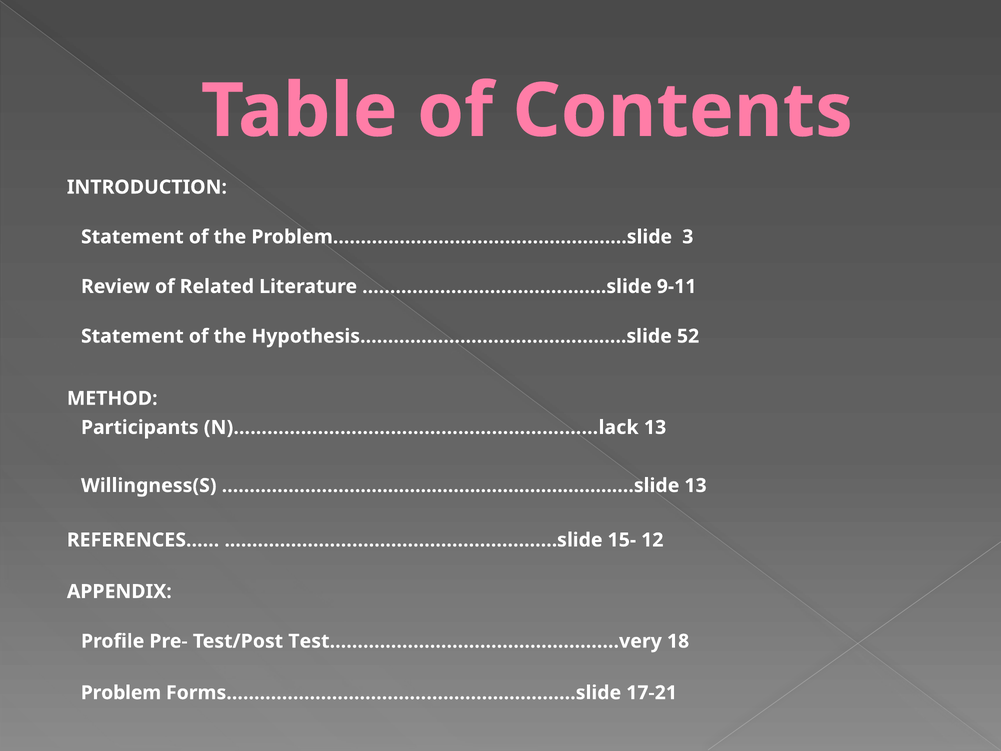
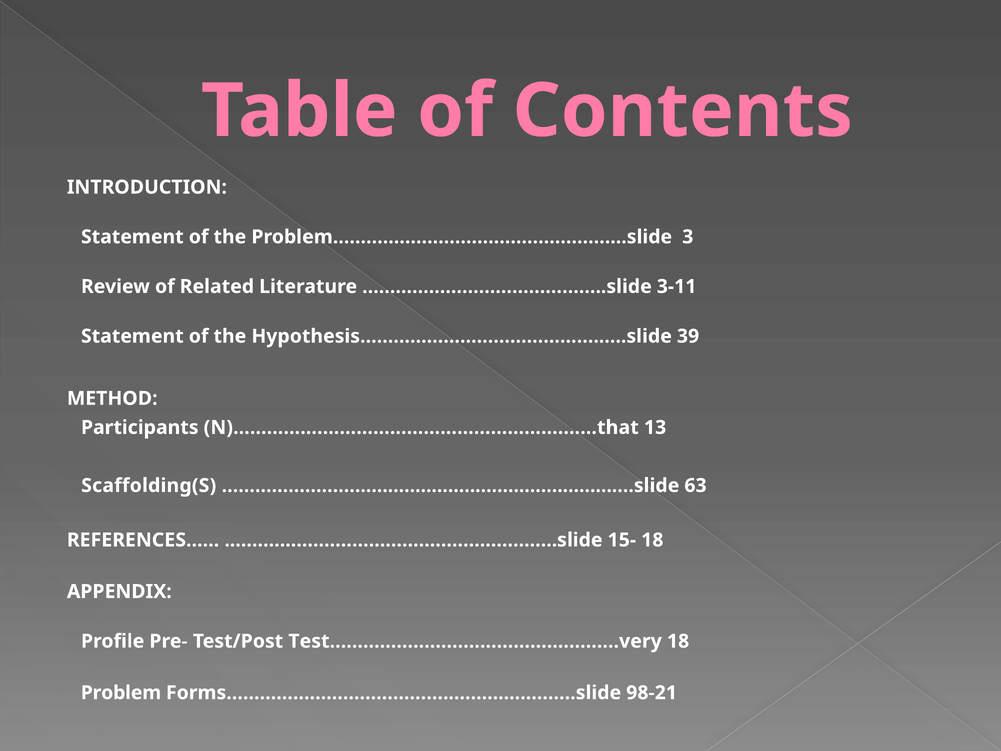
9-11: 9-11 -> 3-11 (677, 286)
52: 52 -> 39 (688, 336)
N)…………….…………………………………….……lack: N)…………….…………………………………….……lack -> N)…………….…………………………………….……that (421, 427)
Willingness(S: Willingness(S -> Scaffolding(S (149, 485)
……………………................................................…slide 13: 13 -> 63 (696, 485)
15- 12: 12 -> 18 (652, 540)
17-21: 17-21 -> 98-21 (652, 693)
